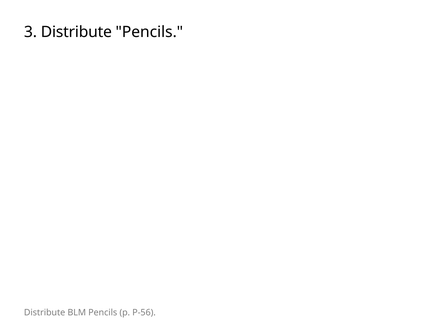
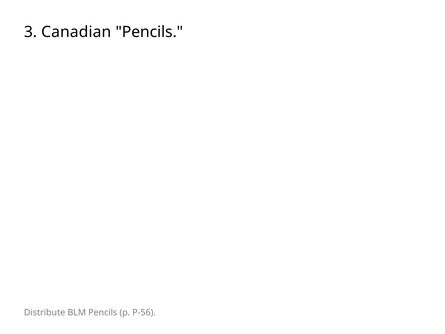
3 Distribute: Distribute -> Canadian (76, 32)
